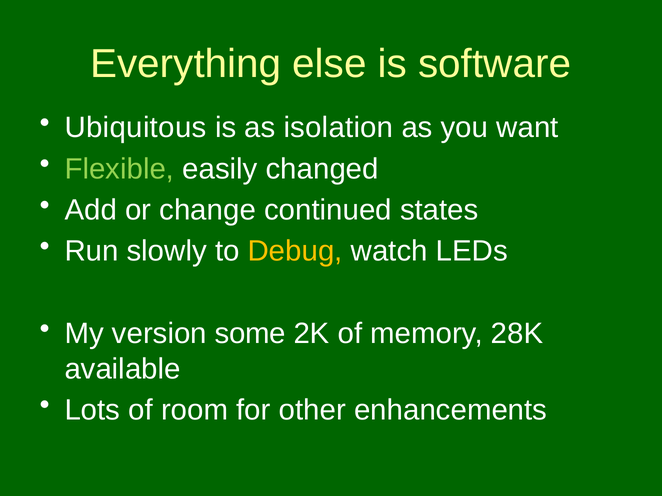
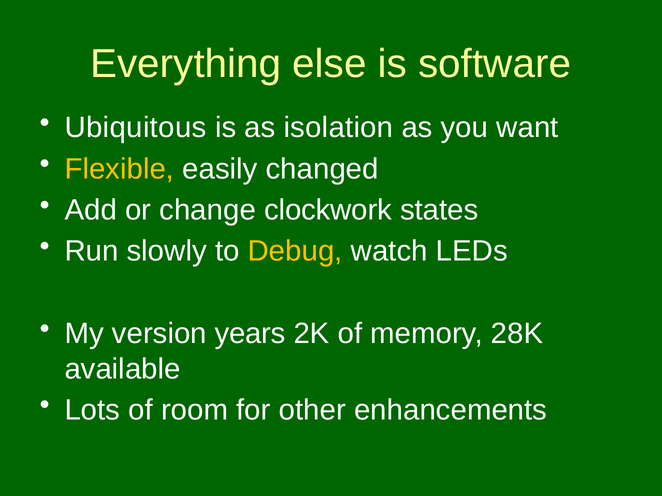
Flexible colour: light green -> yellow (119, 169)
continued: continued -> clockwork (328, 210)
some: some -> years (250, 334)
